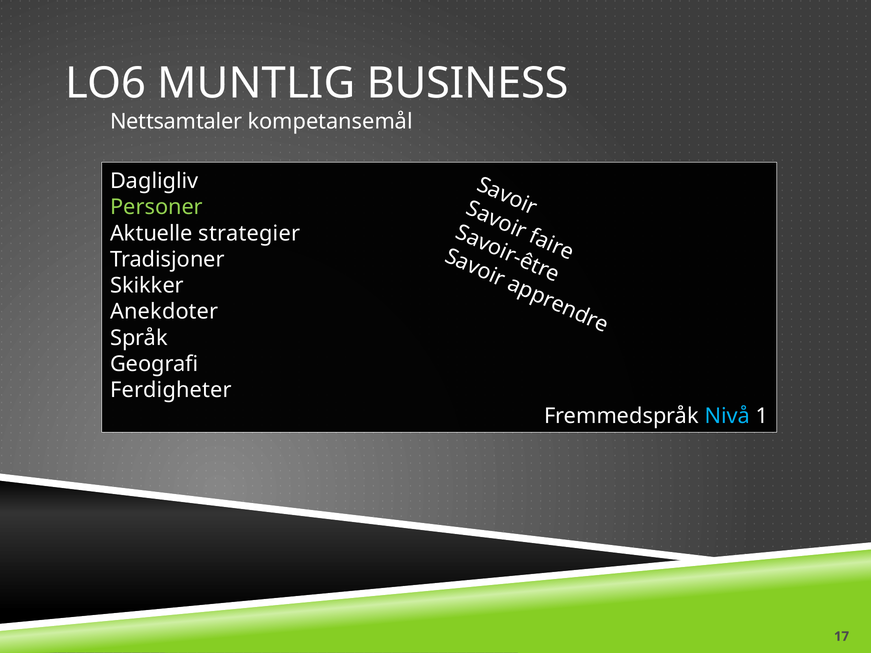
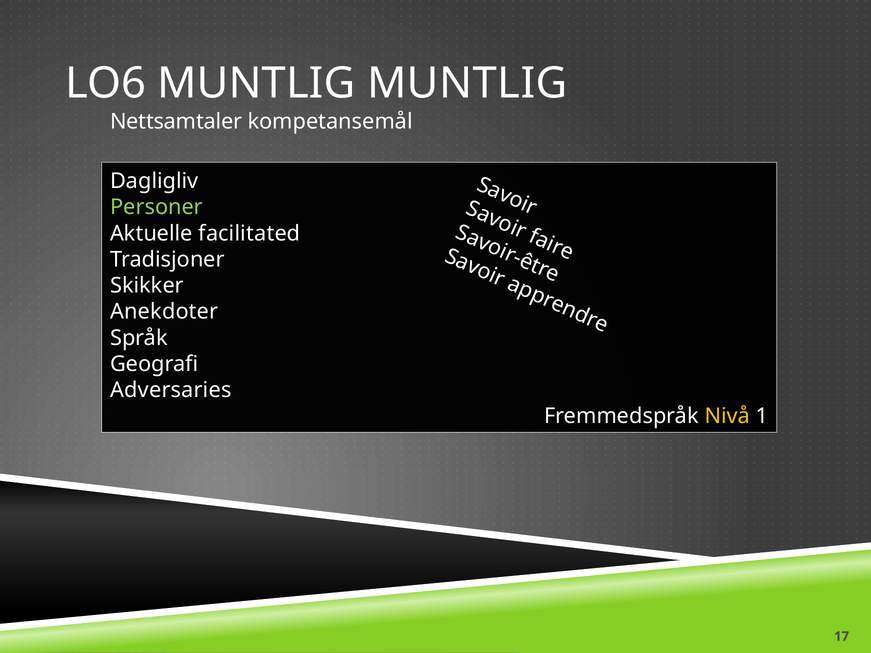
MUNTLIG BUSINESS: BUSINESS -> MUNTLIG (467, 84)
strategier: strategier -> facilitated (249, 233)
Ferdigheter: Ferdigheter -> Adversaries (171, 390)
Nivå colour: light blue -> yellow (727, 416)
